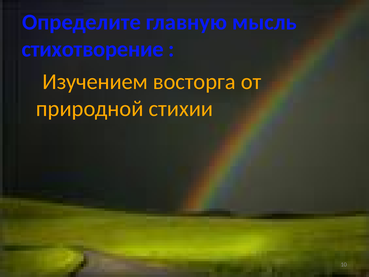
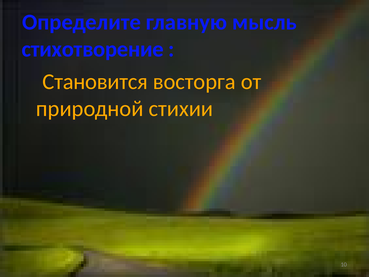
Изучением: Изучением -> Становится (95, 82)
